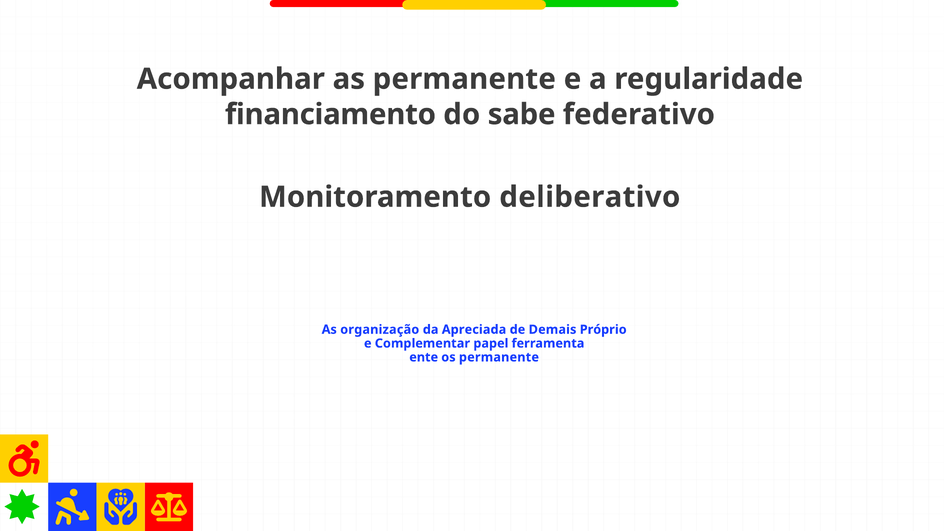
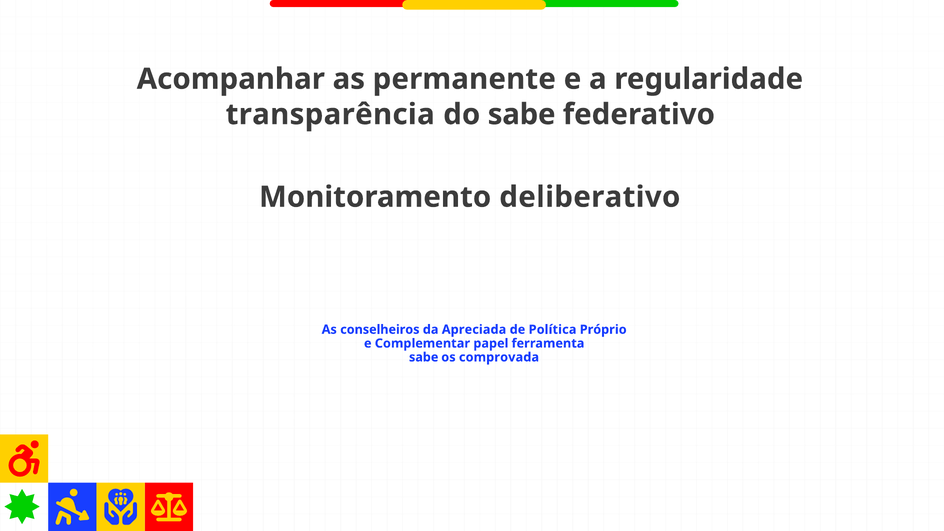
financiamento: financiamento -> transparência (330, 114)
organização: organização -> conselheiros (380, 330)
Demais: Demais -> Política (553, 330)
ente: ente -> sabe (424, 357)
os permanente: permanente -> comprovada (499, 357)
